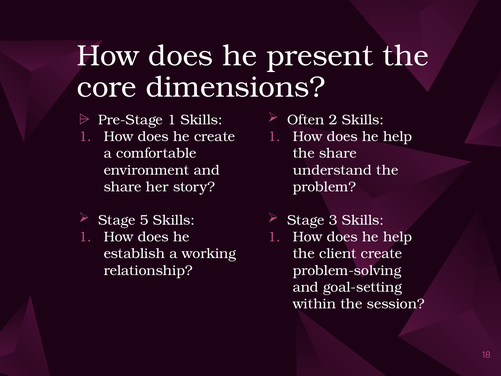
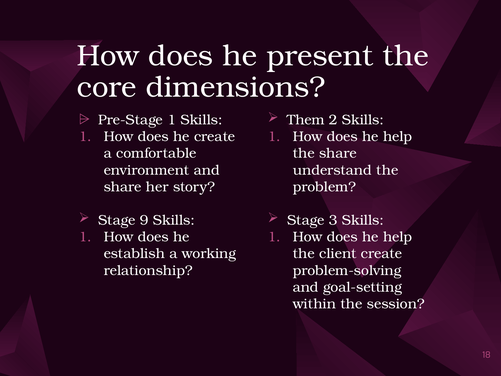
Often: Often -> Them (306, 120)
5: 5 -> 9 (144, 220)
